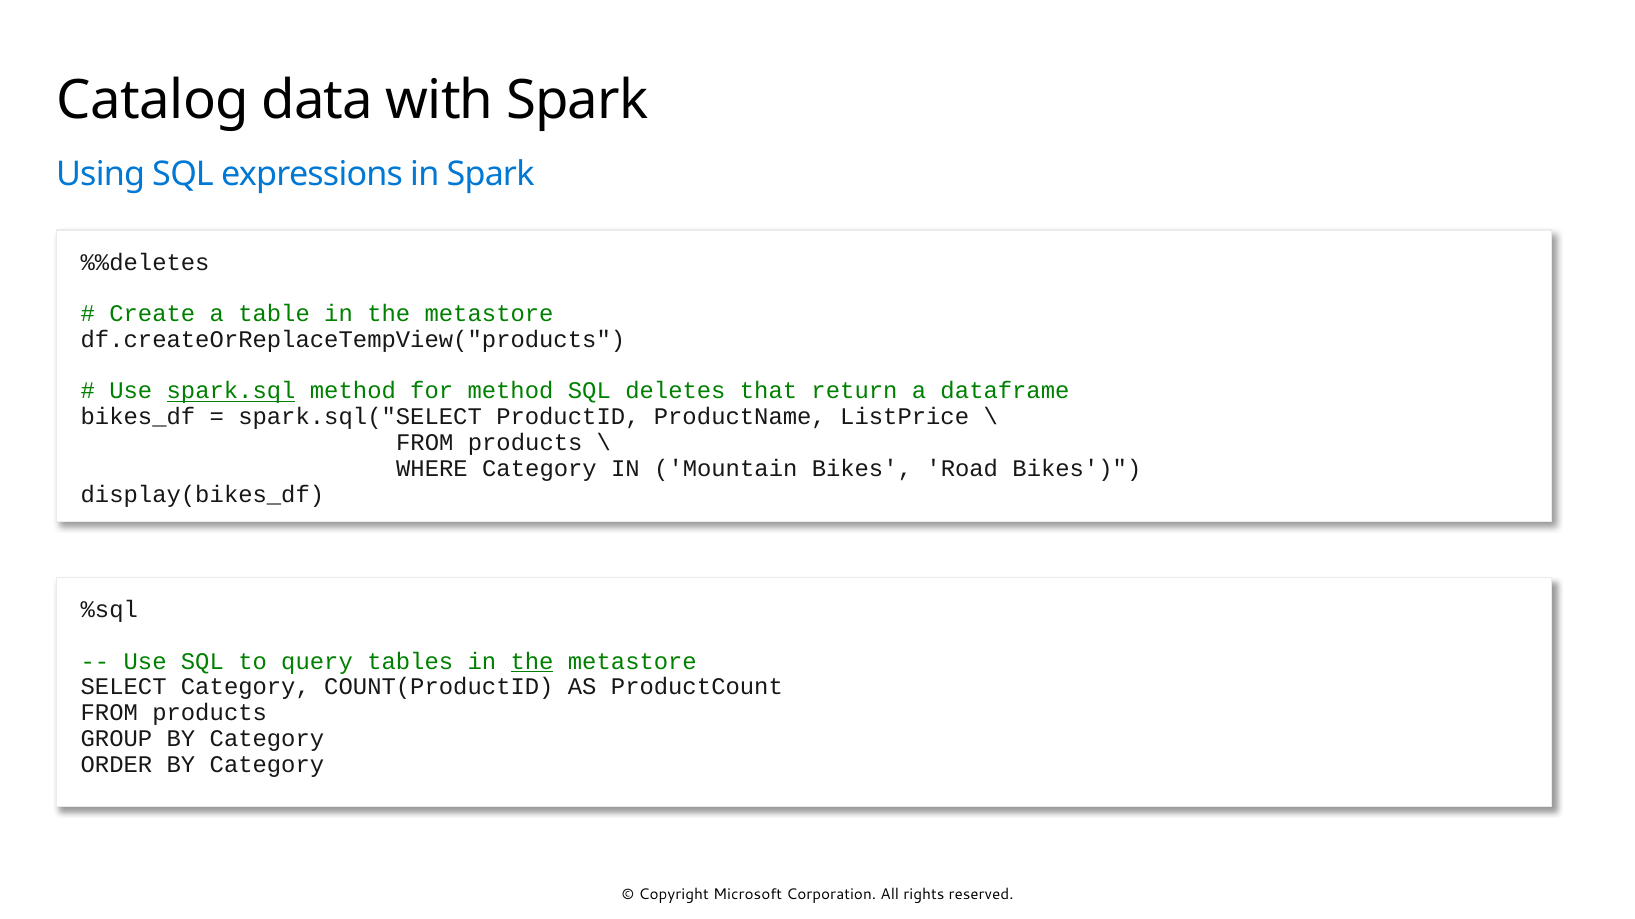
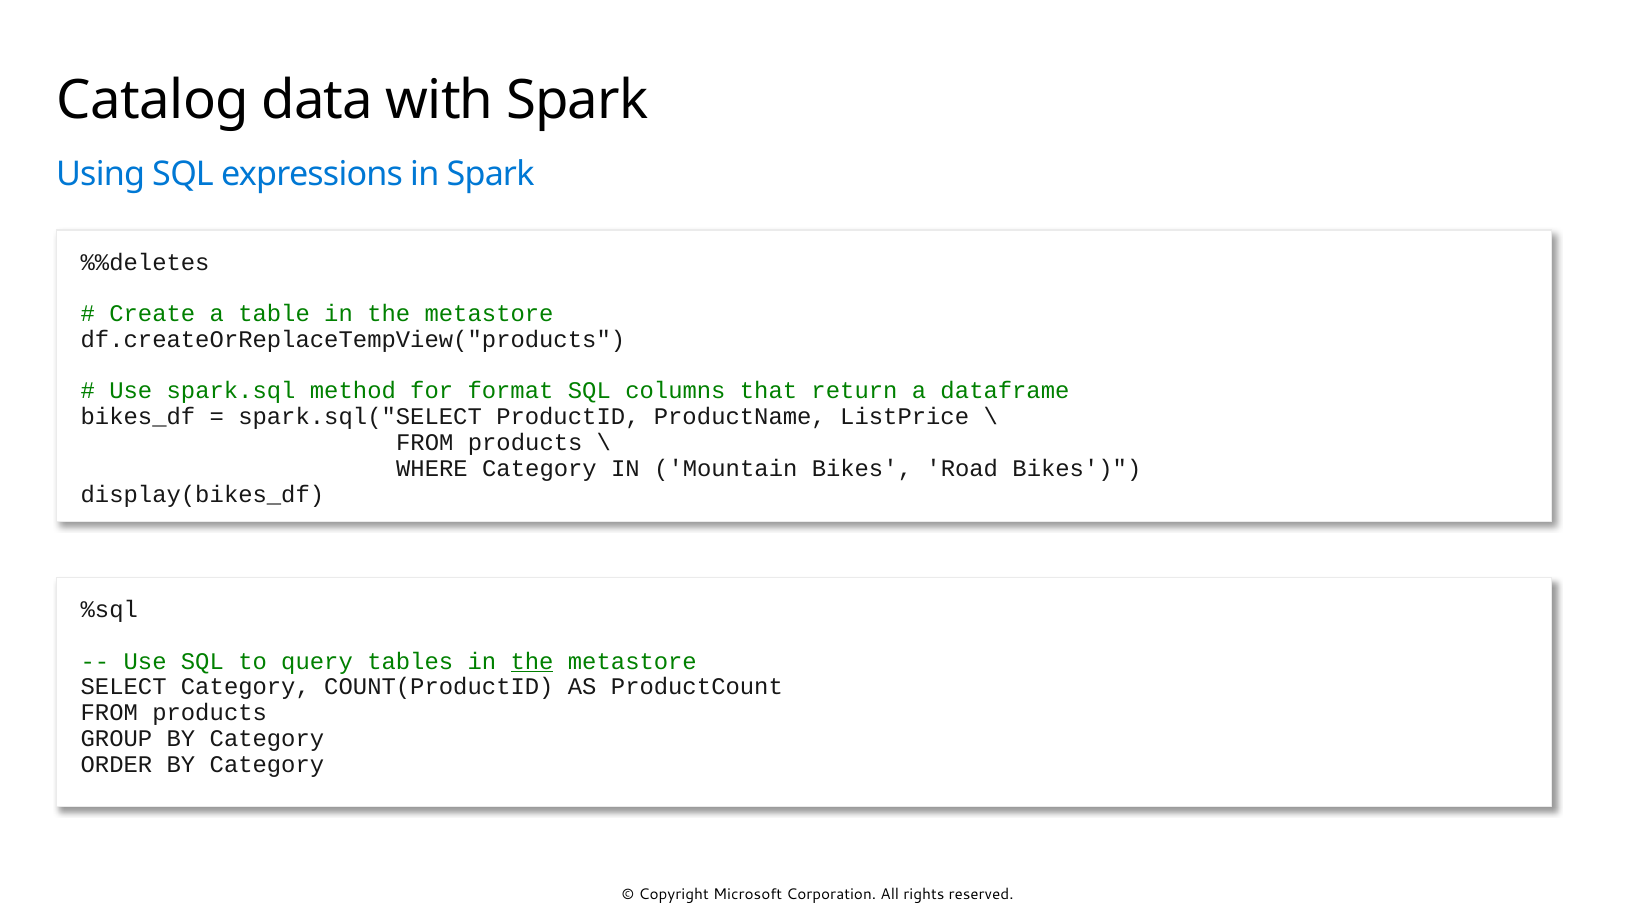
spark.sql underline: present -> none (231, 391)
for method: method -> format (510, 391)
deletes: deletes -> columns (675, 391)
